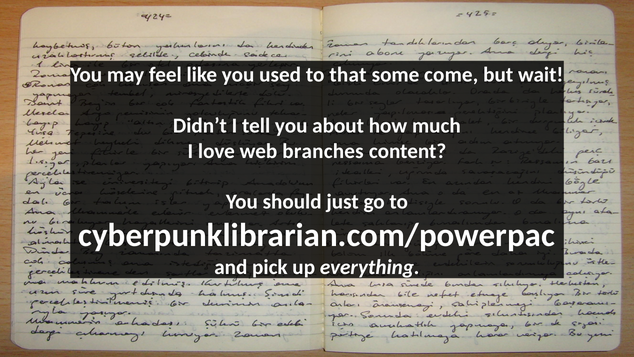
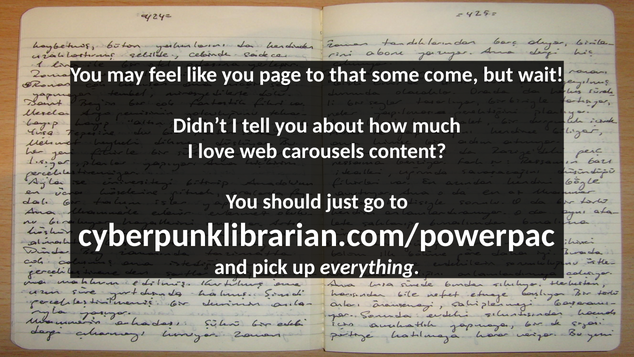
used: used -> page (280, 75)
branches: branches -> carousels (323, 151)
